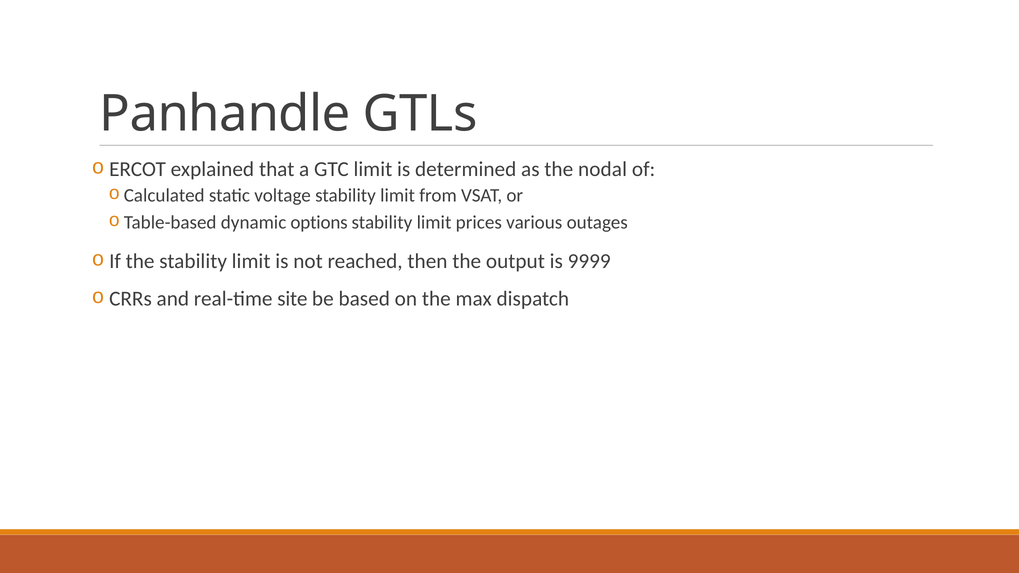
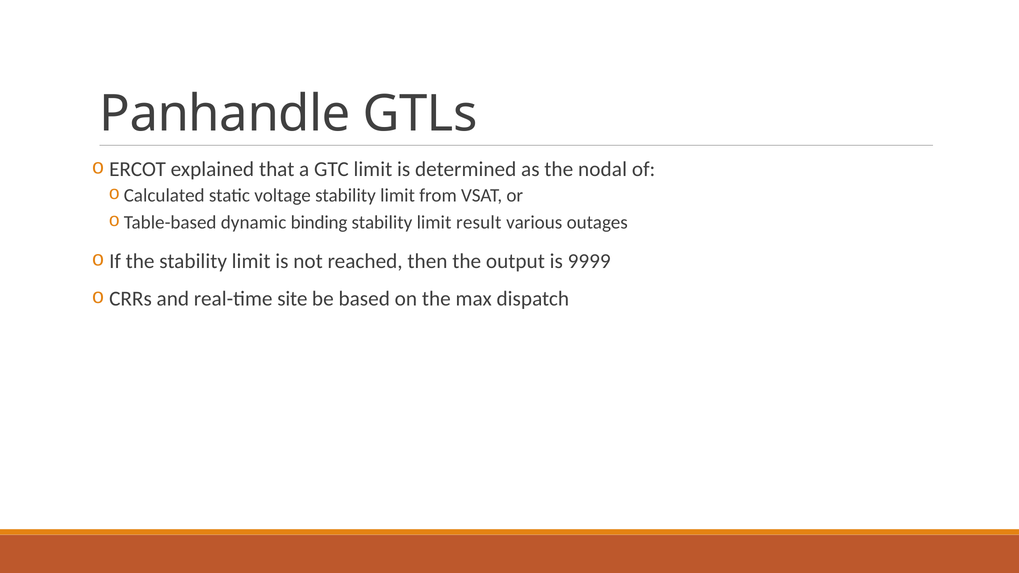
options: options -> binding (319, 223)
prices: prices -> result (479, 223)
